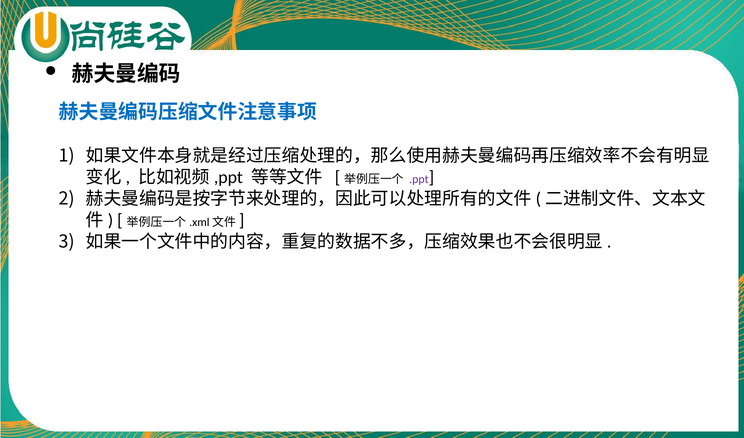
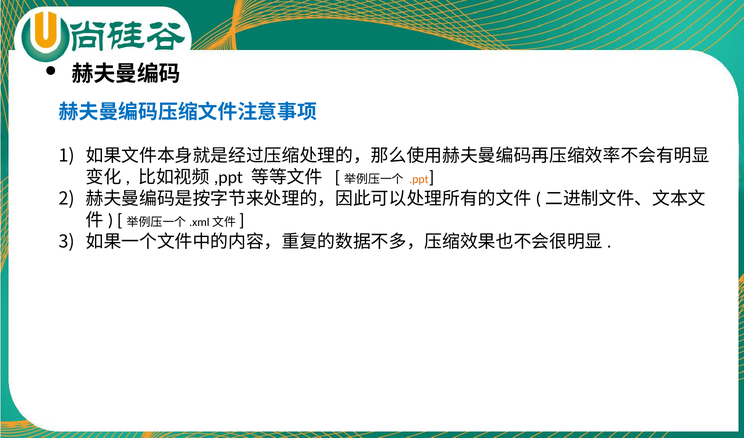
.ppt colour: purple -> orange (419, 179)
